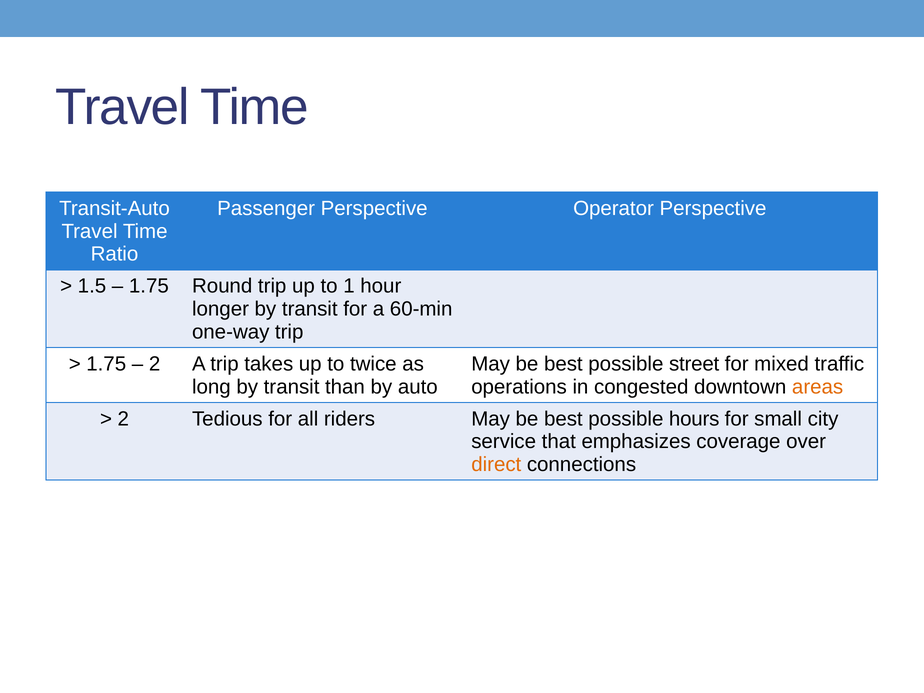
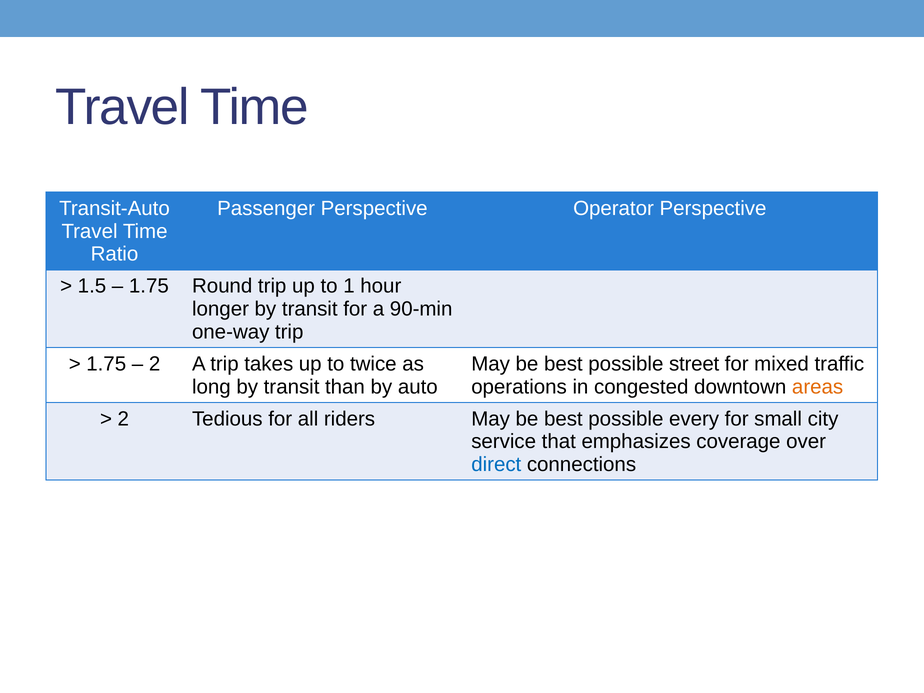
60-min: 60-min -> 90-min (421, 309)
hours: hours -> every (694, 419)
direct colour: orange -> blue (496, 464)
